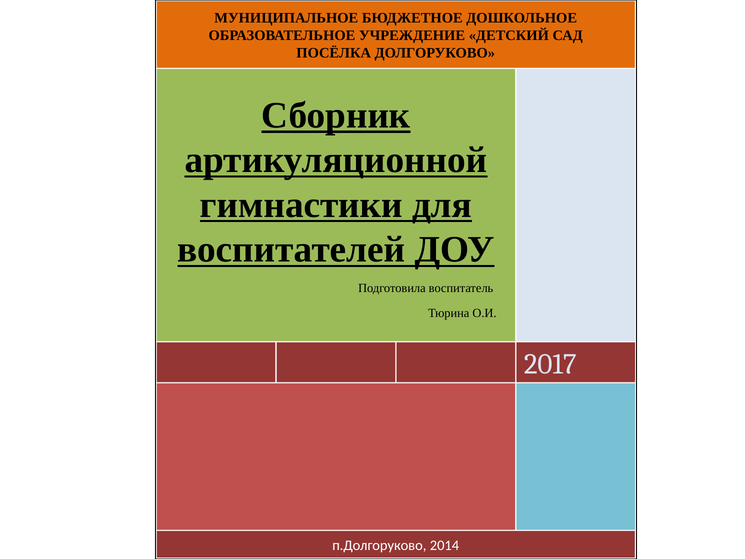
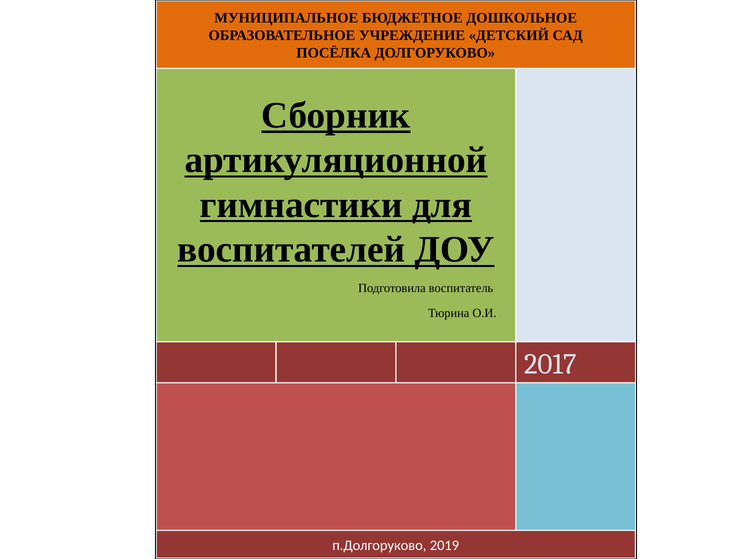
2014: 2014 -> 2019 (444, 545)
